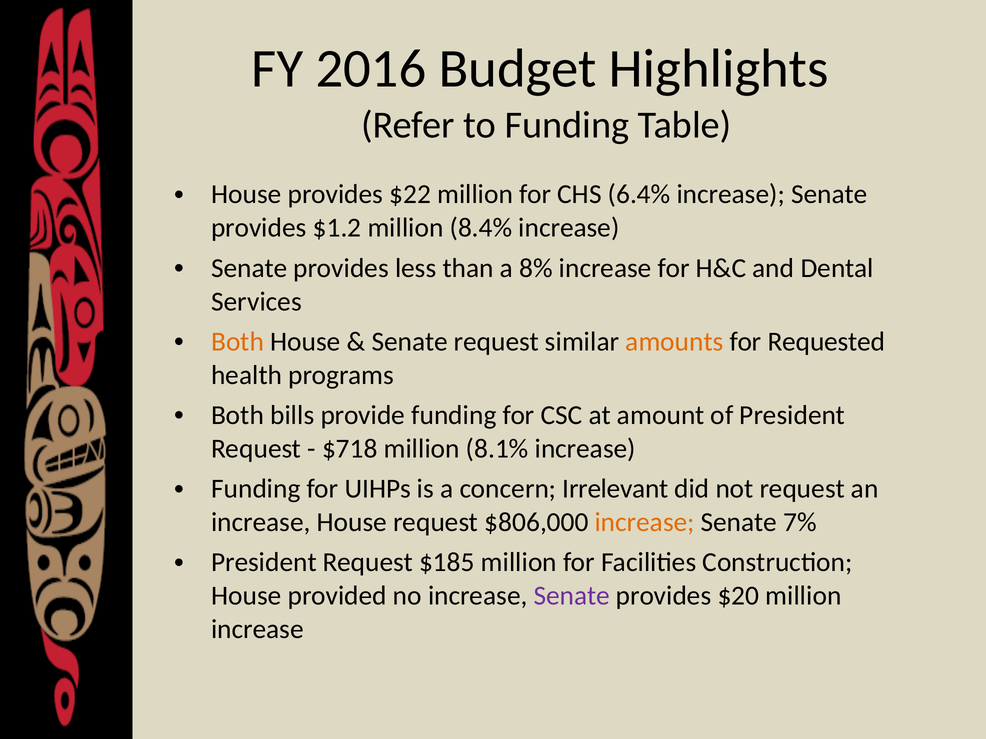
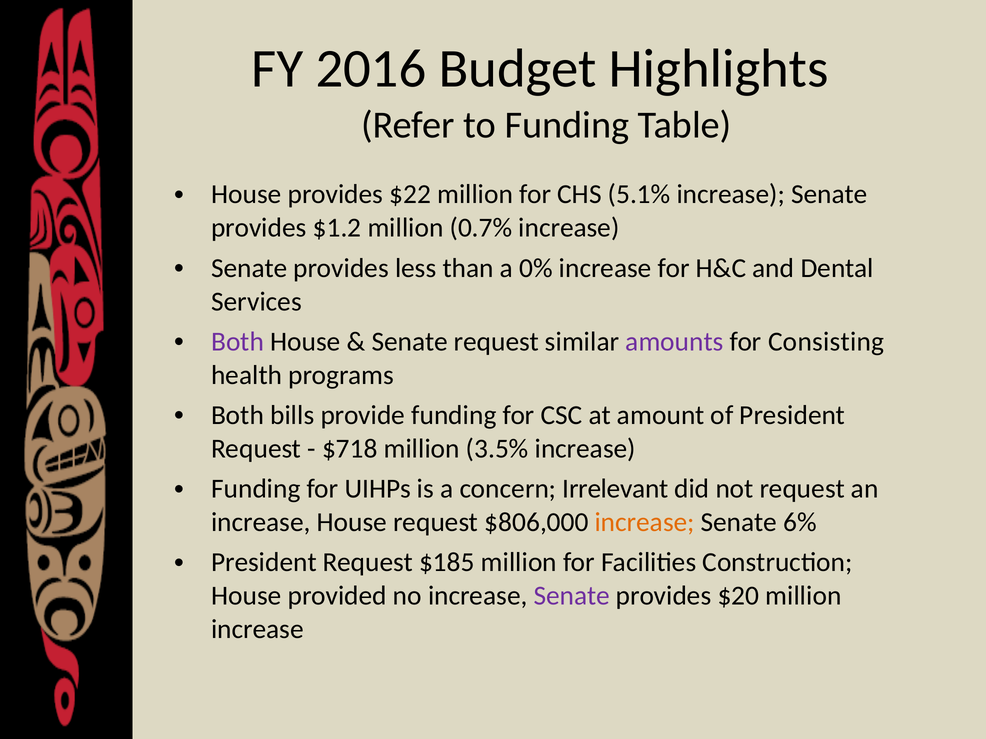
6.4%: 6.4% -> 5.1% (639, 195)
8.4%: 8.4% -> 0.7% (481, 228)
8%: 8% -> 0% (536, 268)
Both colour: orange -> purple (238, 342)
amounts colour: orange -> purple (674, 342)
Requested: Requested -> Consisting (826, 342)
8.1%: 8.1% -> 3.5% (497, 449)
7%: 7% -> 6% (800, 523)
